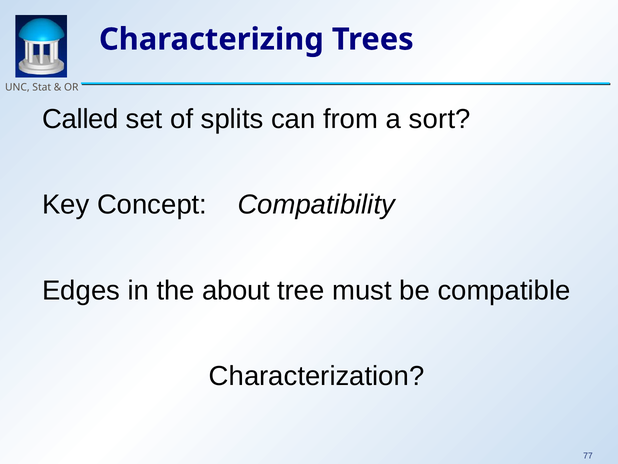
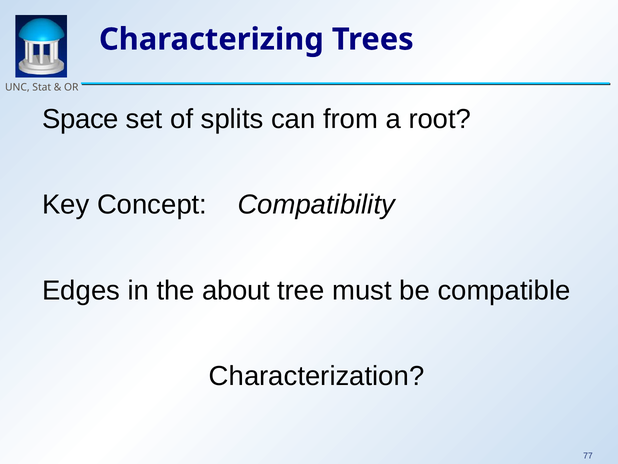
Called: Called -> Space (80, 119)
sort: sort -> root (440, 119)
